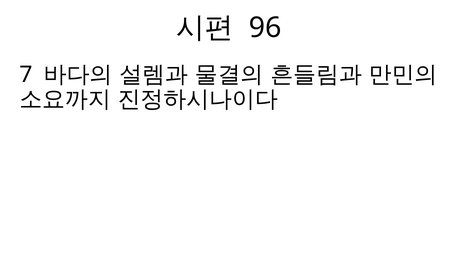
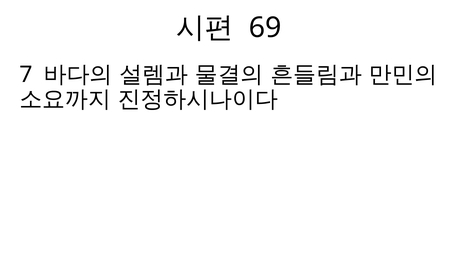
96: 96 -> 69 (265, 28)
